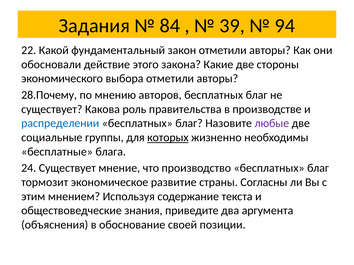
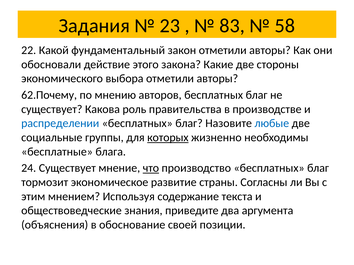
84: 84 -> 23 (170, 26)
39: 39 -> 83 (232, 26)
94: 94 -> 58 (285, 26)
28.Почему: 28.Почему -> 62.Почему (49, 95)
любые colour: purple -> blue (272, 124)
что underline: none -> present (151, 168)
